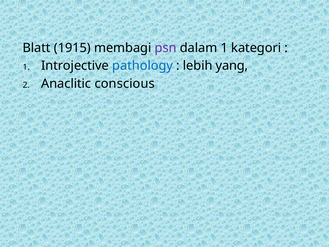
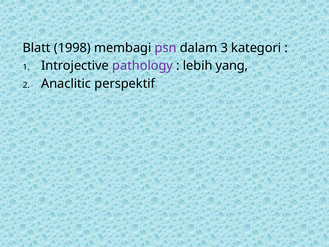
1915: 1915 -> 1998 (72, 48)
dalam 1: 1 -> 3 (224, 48)
pathology colour: blue -> purple (143, 66)
conscious: conscious -> perspektif (125, 84)
